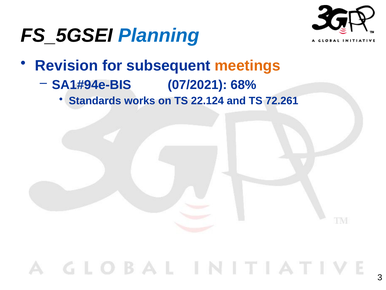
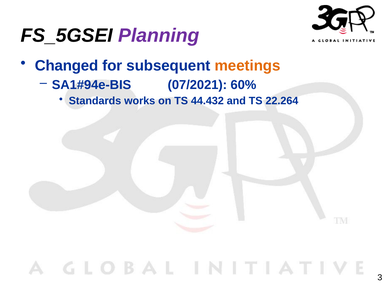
Planning colour: blue -> purple (159, 35)
Revision: Revision -> Changed (67, 65)
68%: 68% -> 60% (243, 85)
22.124: 22.124 -> 44.432 (207, 101)
72.261: 72.261 -> 22.264 (282, 101)
